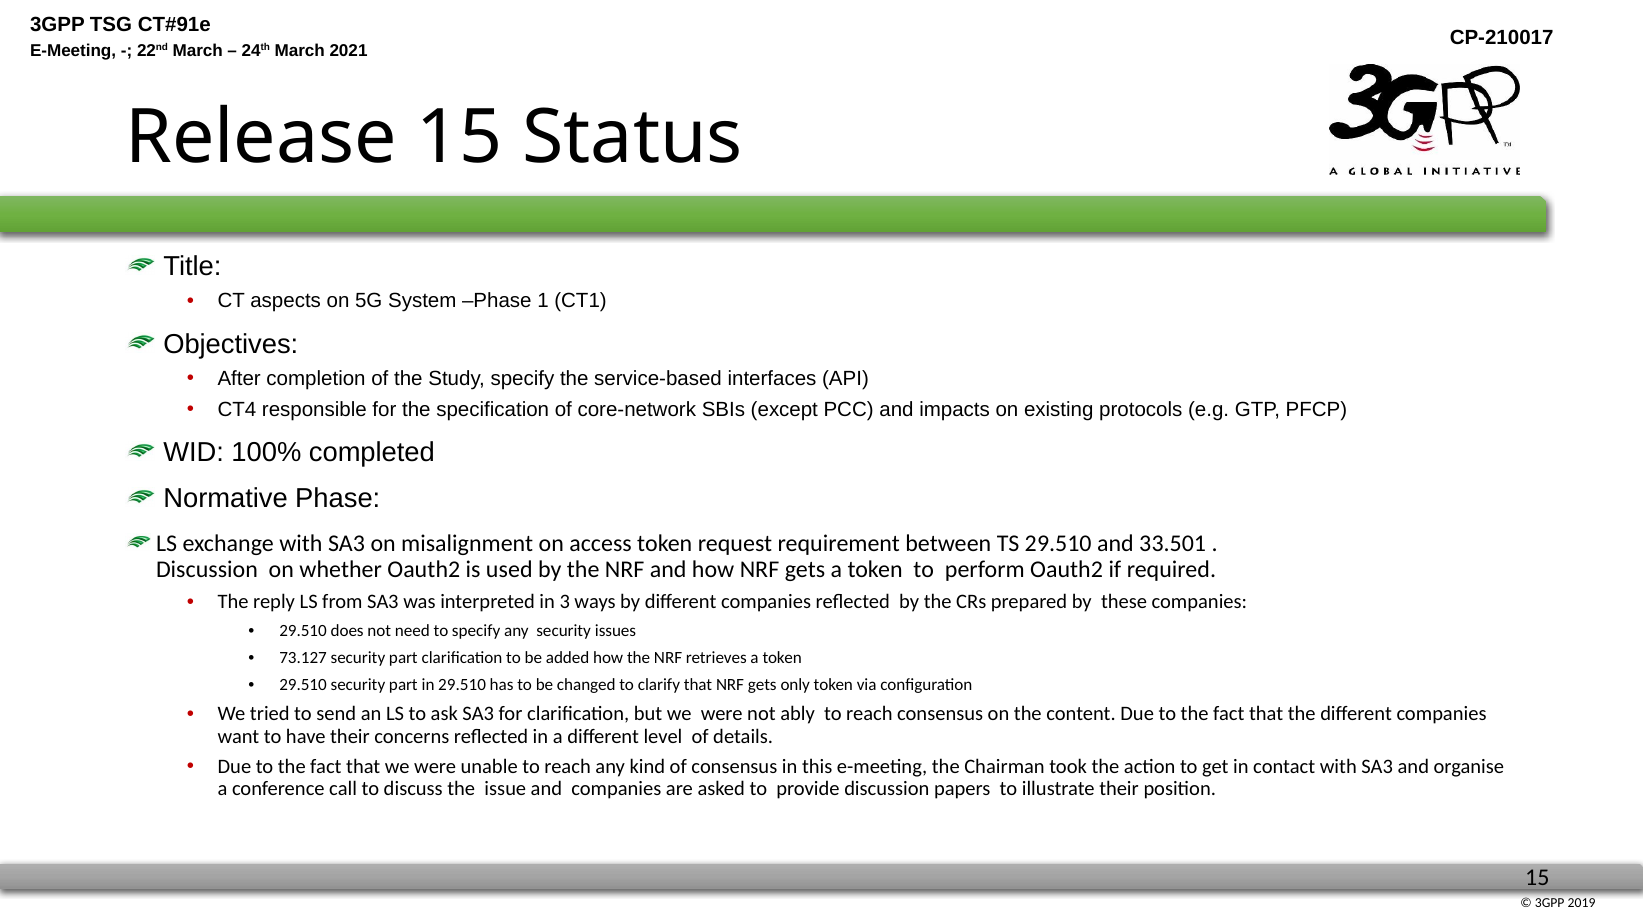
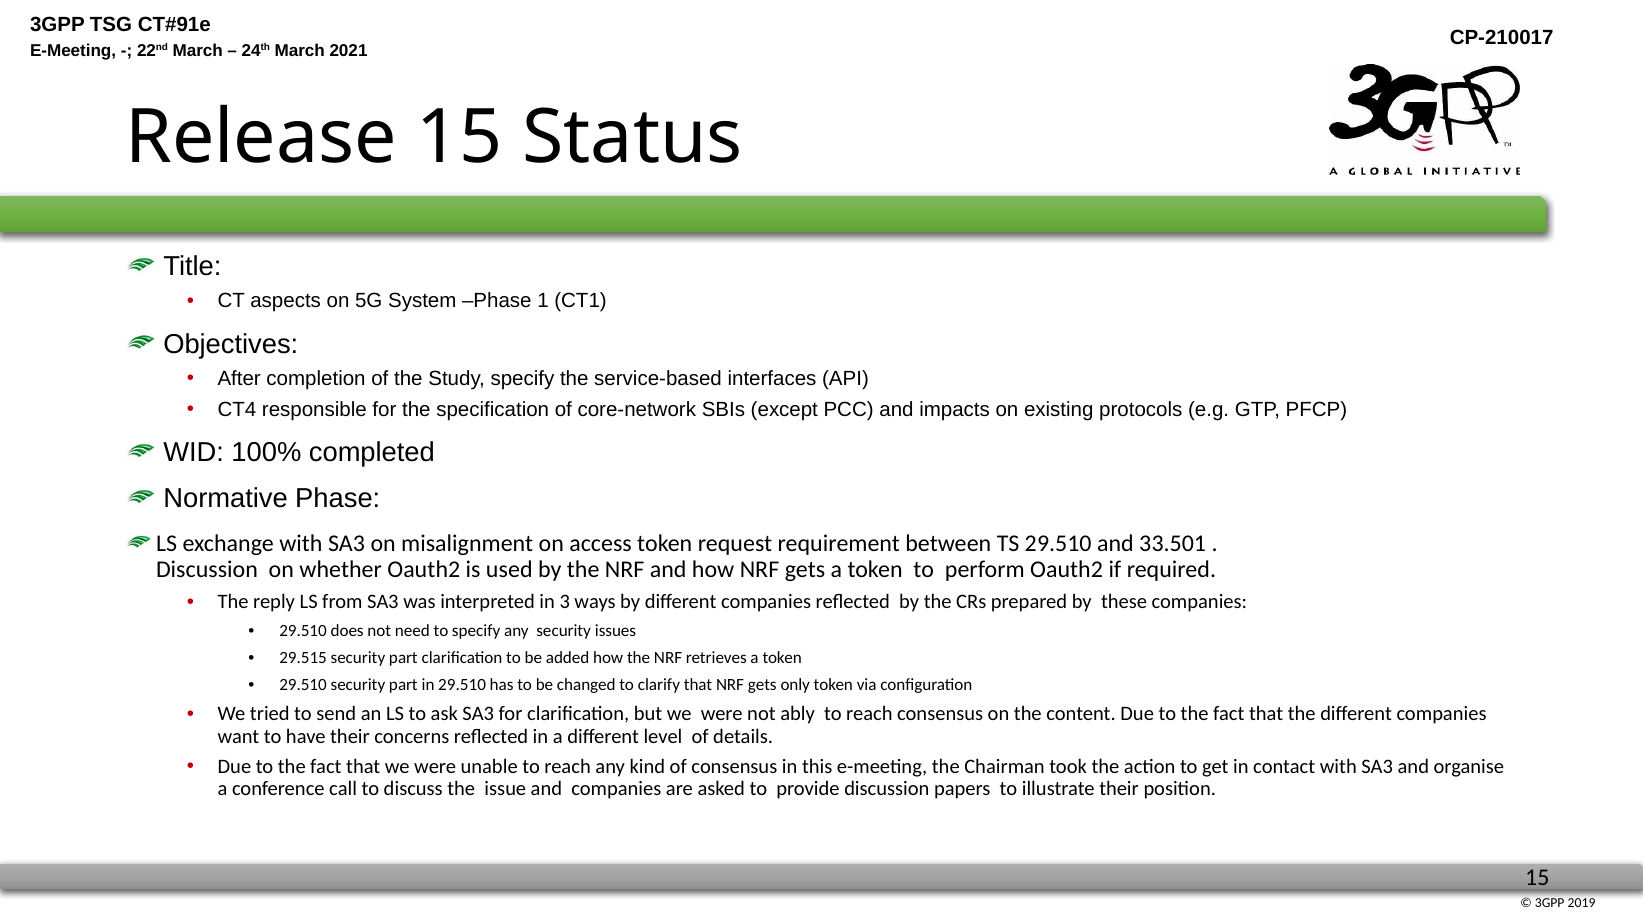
73.127: 73.127 -> 29.515 (303, 658)
